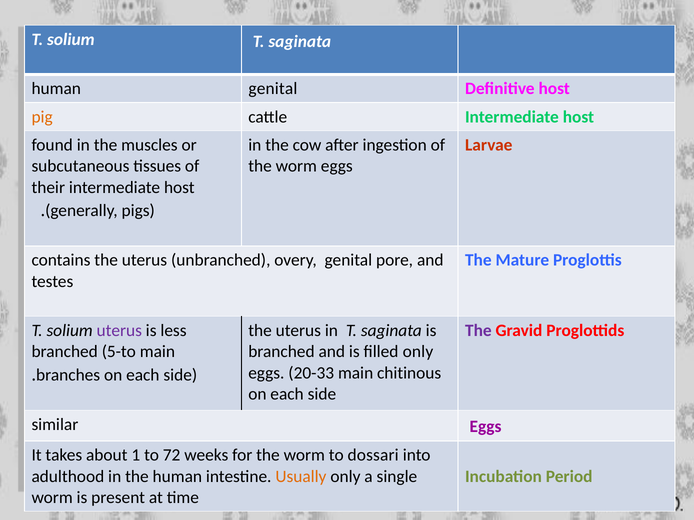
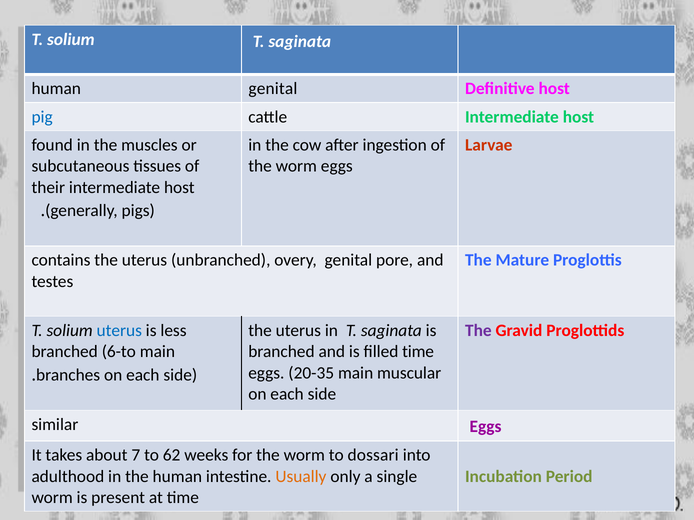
pig colour: orange -> blue (42, 117)
uterus colour: purple -> blue (119, 331)
5-to: 5-to -> 6-to (119, 352)
filled only: only -> time (418, 352)
20-33: 20-33 -> 20-35 (311, 373)
chitinous: chitinous -> muscular (409, 373)
1: 1 -> 7 (136, 456)
72: 72 -> 62 (172, 456)
